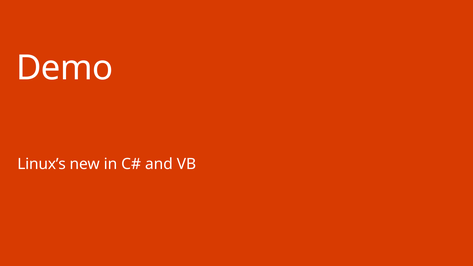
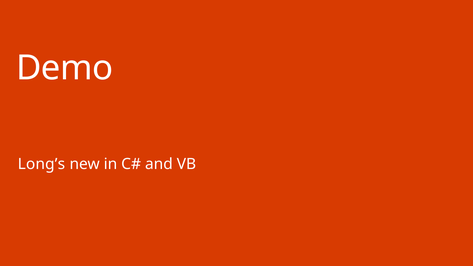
Linux’s: Linux’s -> Long’s (41, 164)
